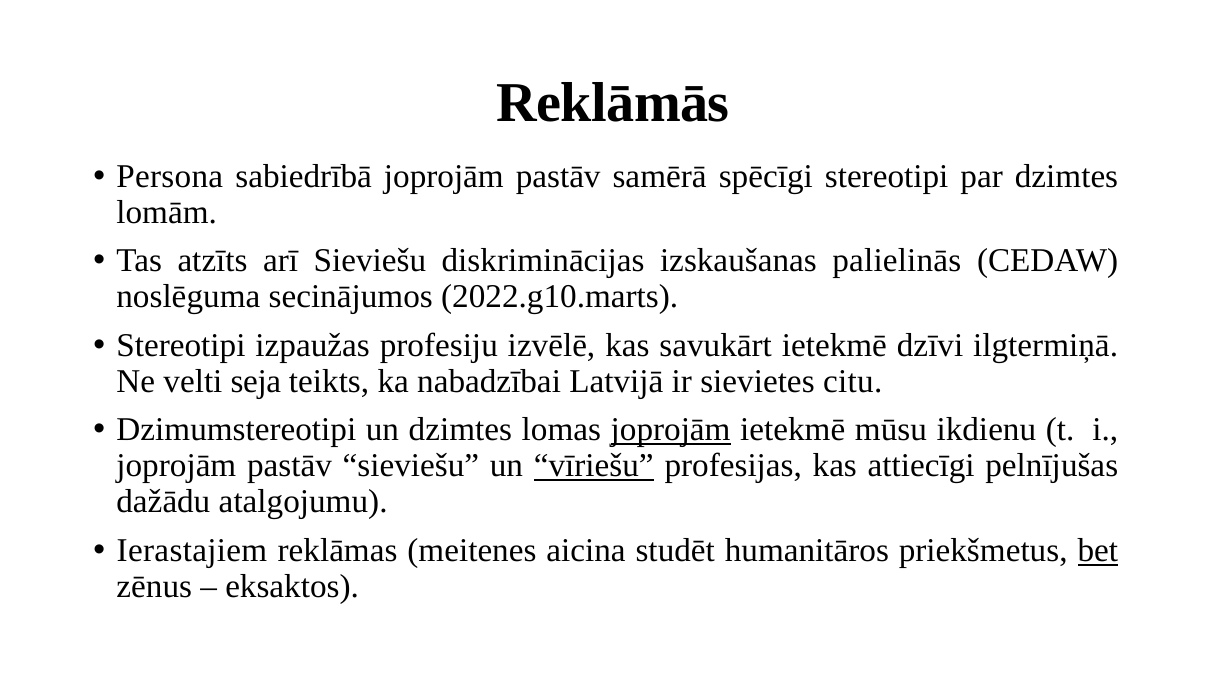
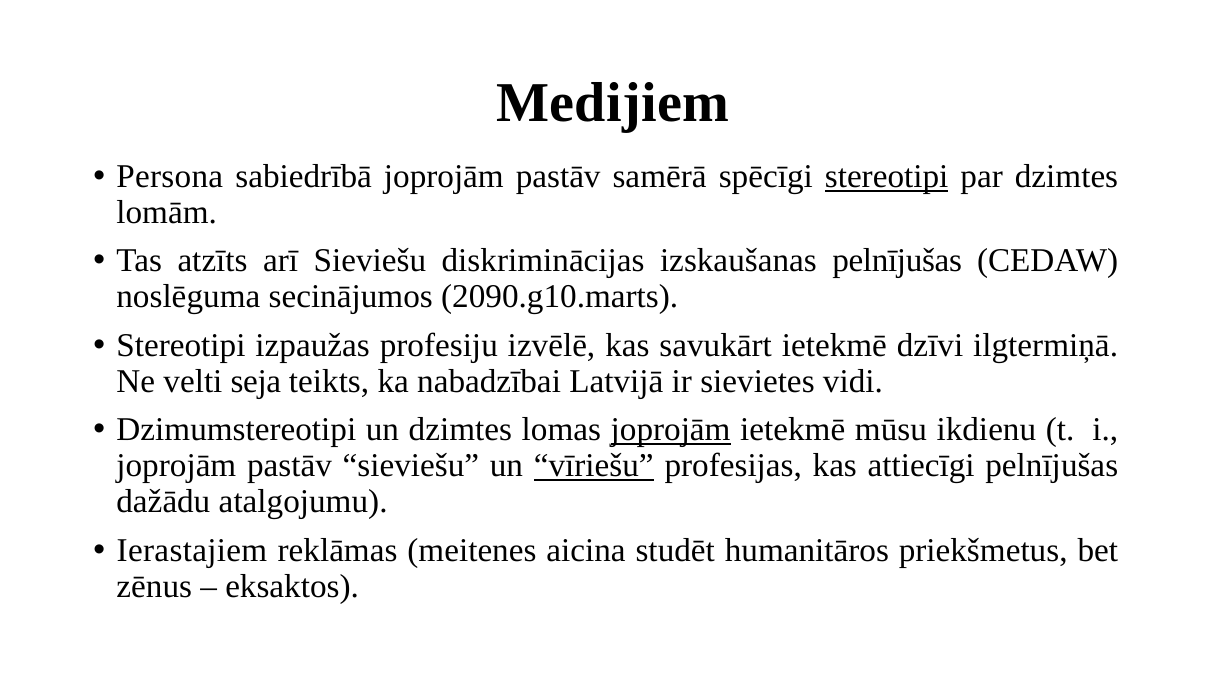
Reklāmās: Reklāmās -> Medijiem (613, 103)
stereotipi underline: none -> present (887, 176)
izskaušanas palielinās: palielinās -> pelnījušas (897, 261)
2022.g10.marts: 2022.g10.marts -> 2090.g10.marts (560, 297)
citu: citu -> vidi (853, 381)
bet underline: present -> none (1098, 550)
